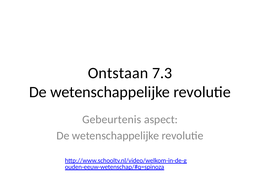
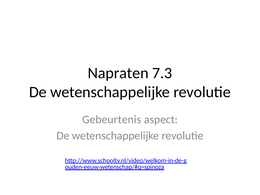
Ontstaan: Ontstaan -> Napraten (118, 73)
